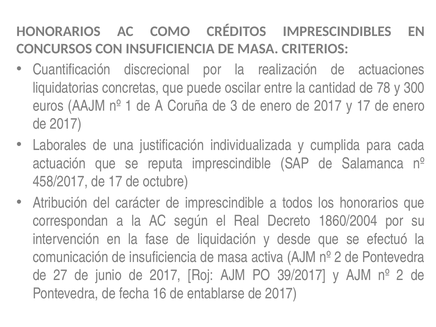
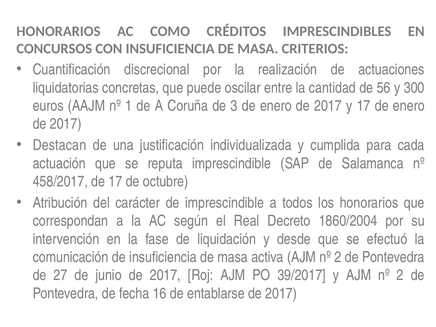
78: 78 -> 56 (384, 88)
Laborales: Laborales -> Destacan (60, 145)
